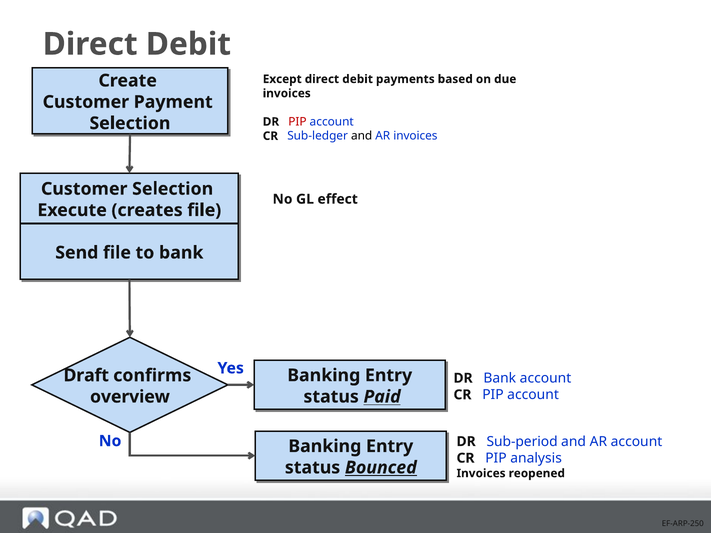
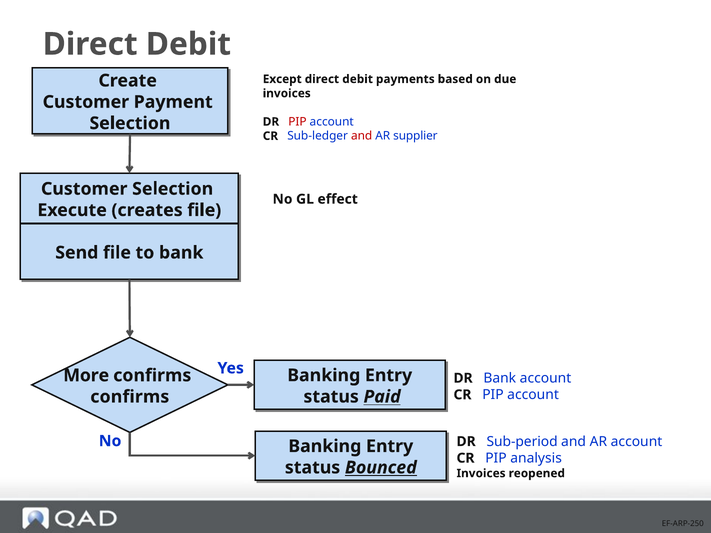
and colour: black -> red (362, 136)
AR invoices: invoices -> supplier (415, 136)
Draft: Draft -> More (86, 376)
overview: overview -> confirms (130, 397)
